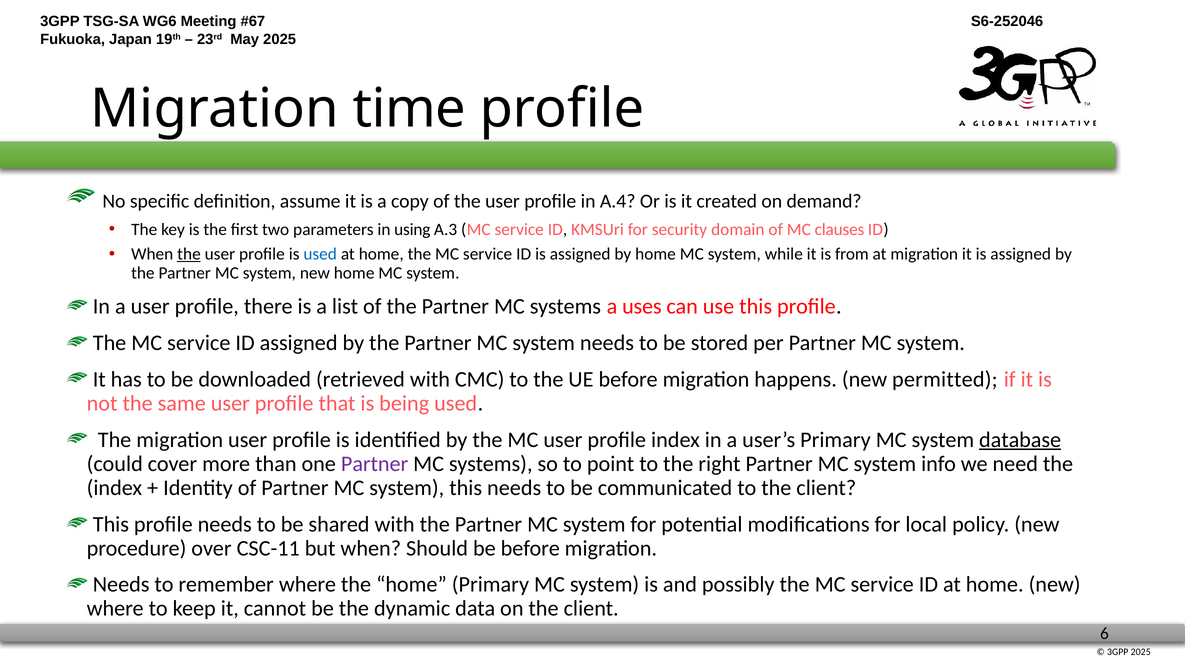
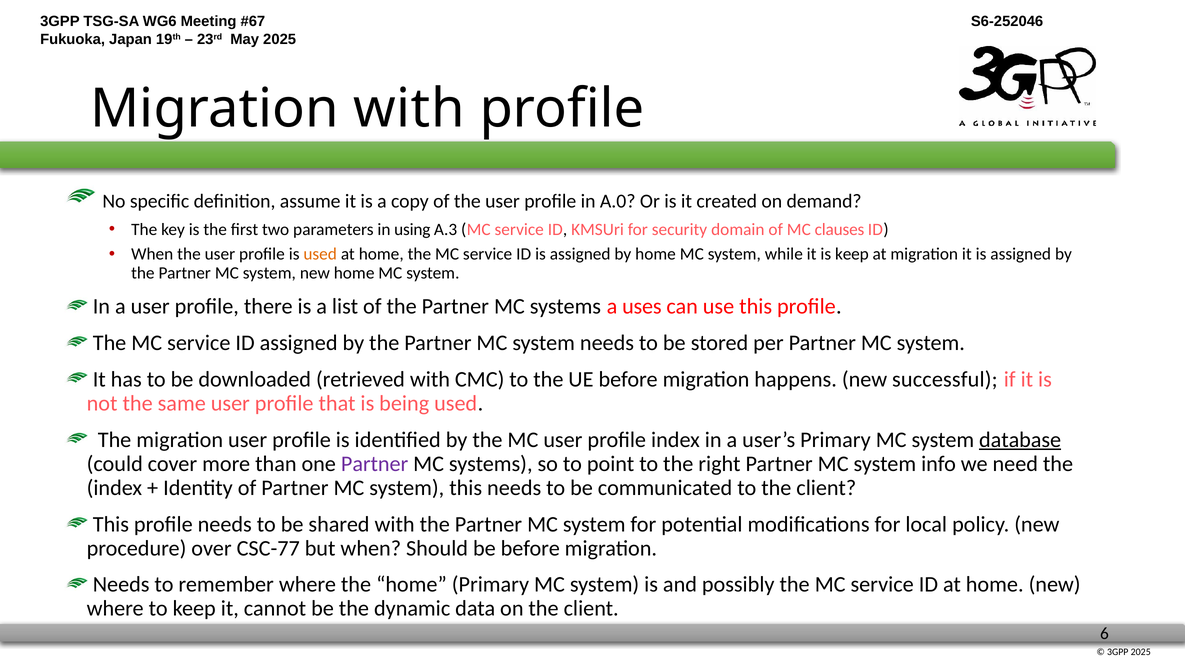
Migration time: time -> with (409, 109)
A.4: A.4 -> A.0 (618, 201)
the underline: present -> none (189, 254)
used colour: blue -> orange (320, 254)
is from: from -> keep (852, 254)
permitted: permitted -> successful (945, 379)
CSC-11: CSC-11 -> CSC-77 (268, 548)
